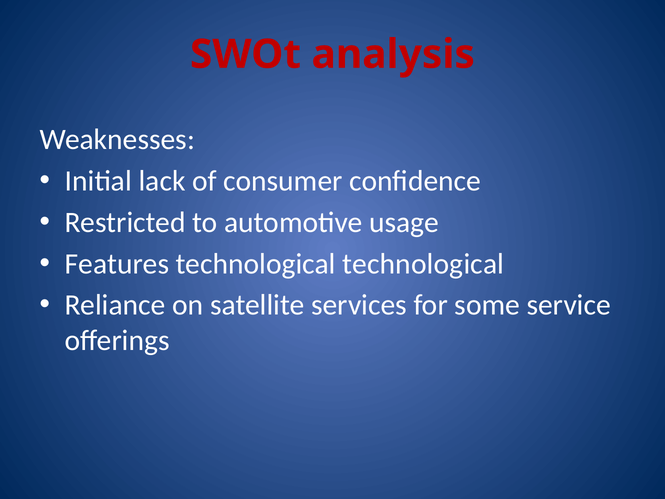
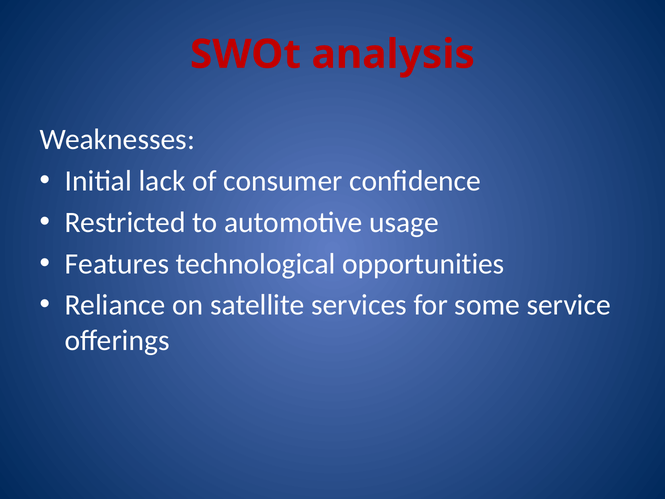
technological technological: technological -> opportunities (423, 264)
